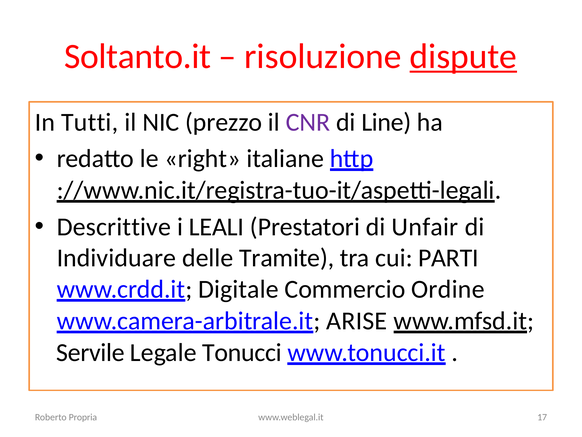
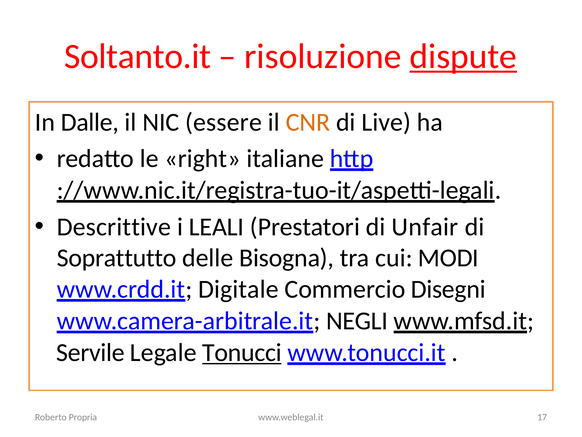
Tutti: Tutti -> Dalle (90, 122)
prezzo: prezzo -> essere (224, 122)
CNR colour: purple -> orange (308, 122)
Line: Line -> Live (386, 122)
Individuare: Individuare -> Soprattutto (117, 258)
Tramite: Tramite -> Bisogna (287, 258)
PARTI: PARTI -> MODI (448, 258)
Ordine: Ordine -> Disegni (448, 289)
ARISE: ARISE -> NEGLI (357, 320)
Tonucci underline: none -> present (242, 352)
